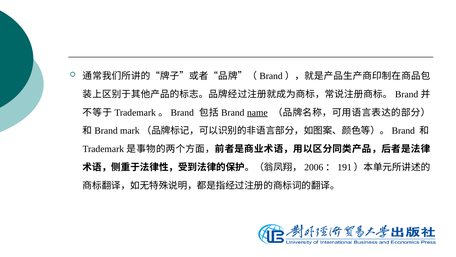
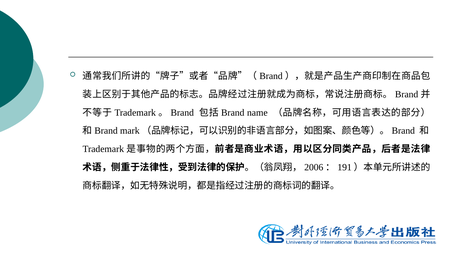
name underline: present -> none (257, 112)
